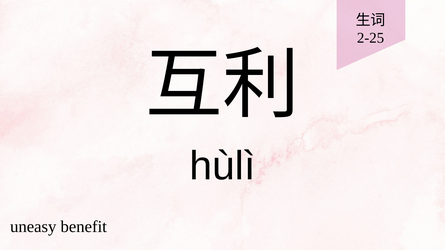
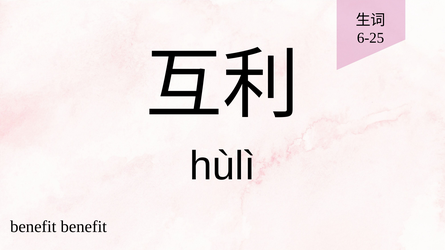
2-25: 2-25 -> 6-25 (371, 38)
uneasy: uneasy -> benefit (33, 227)
